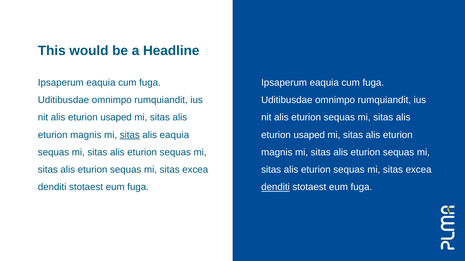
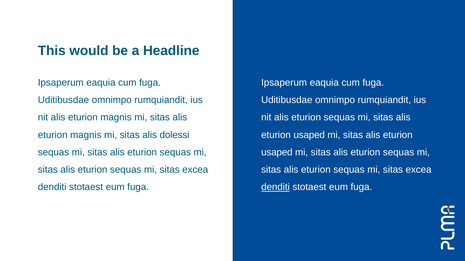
nit alis eturion usaped: usaped -> magnis (116, 118)
sitas underline: present -> none (130, 135)
alis eaquia: eaquia -> dolessi (175, 135)
magnis: magnis -> usaped (277, 153)
